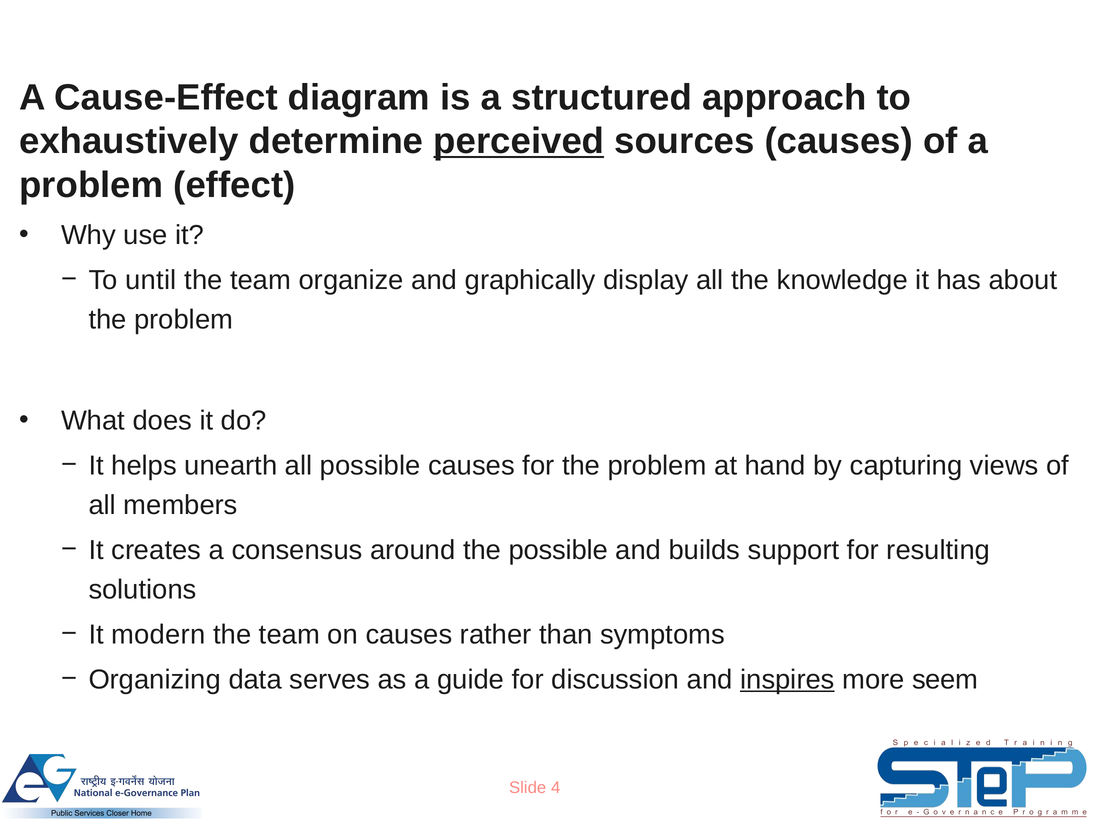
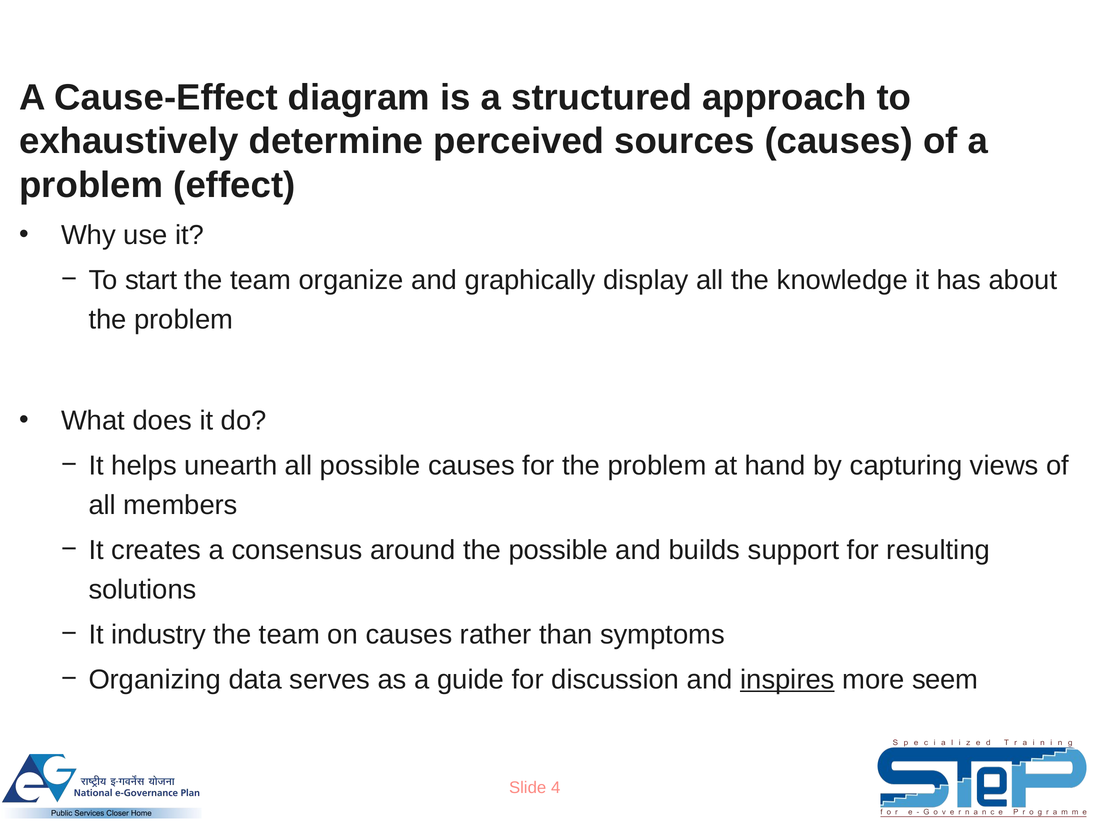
perceived underline: present -> none (519, 141)
until: until -> start (151, 280)
modern: modern -> industry (159, 634)
